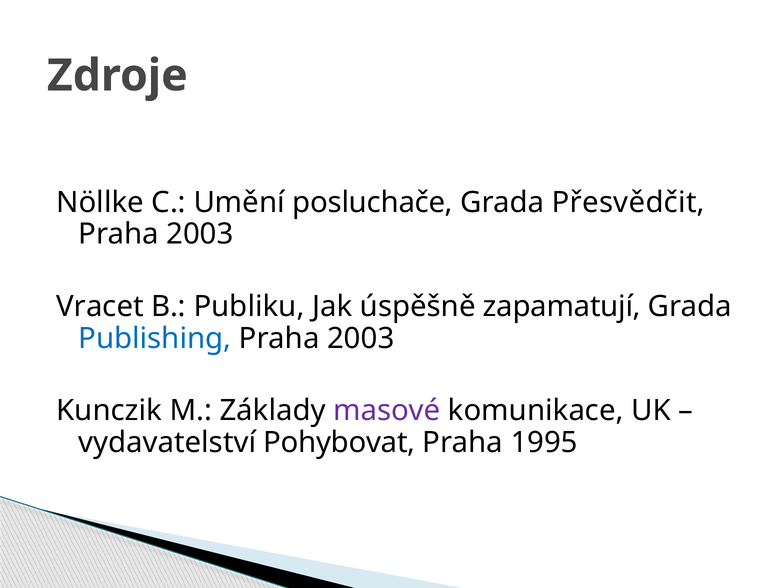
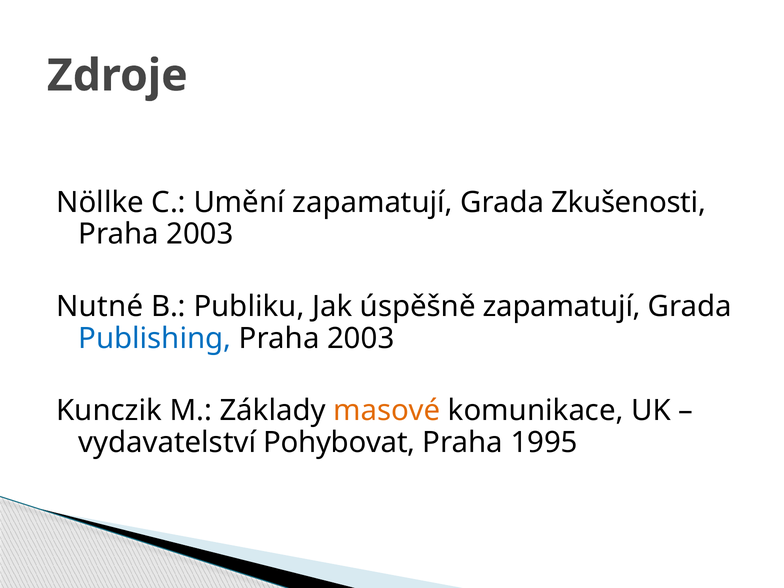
Umění posluchače: posluchače -> zapamatují (373, 202)
Přesvědčit: Přesvědčit -> Zkušenosti (629, 202)
Vracet: Vracet -> Nutné (100, 307)
masové colour: purple -> orange (387, 411)
